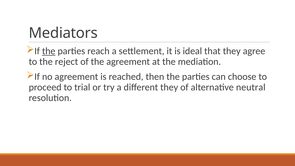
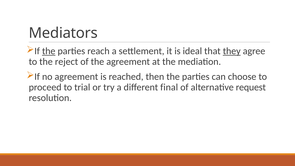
they underline: none -> present (232, 51)
different they: they -> final (169, 87)
neutral: neutral -> request (251, 87)
